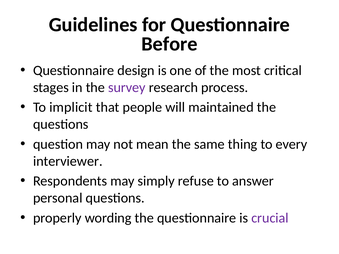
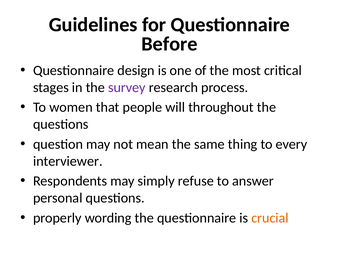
implicit: implicit -> women (71, 107)
maintained: maintained -> throughout (221, 107)
crucial colour: purple -> orange (270, 218)
